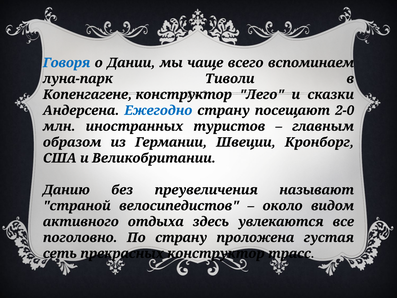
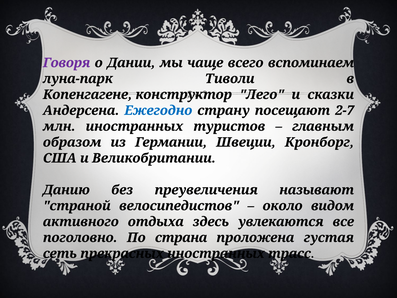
Говоря colour: blue -> purple (67, 63)
2-0: 2-0 -> 2-7 (345, 110)
По страну: страну -> страна (181, 237)
прекрасных конструктор: конструктор -> иностранных (216, 253)
